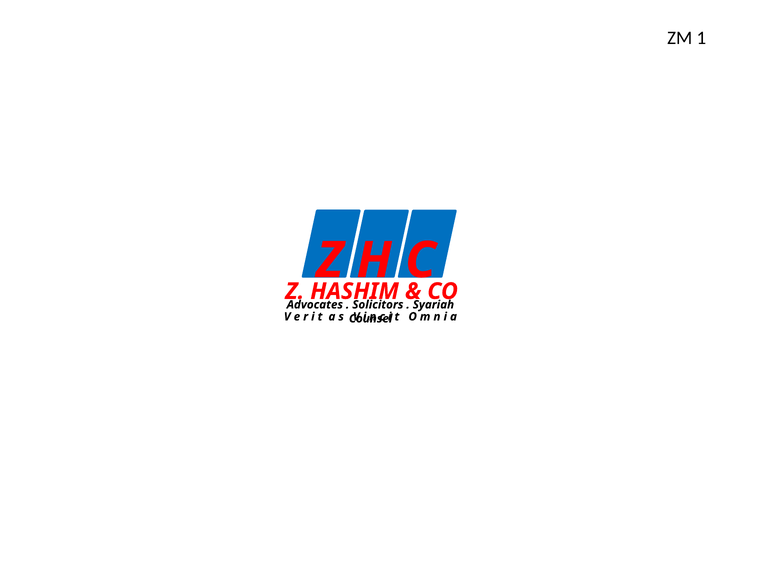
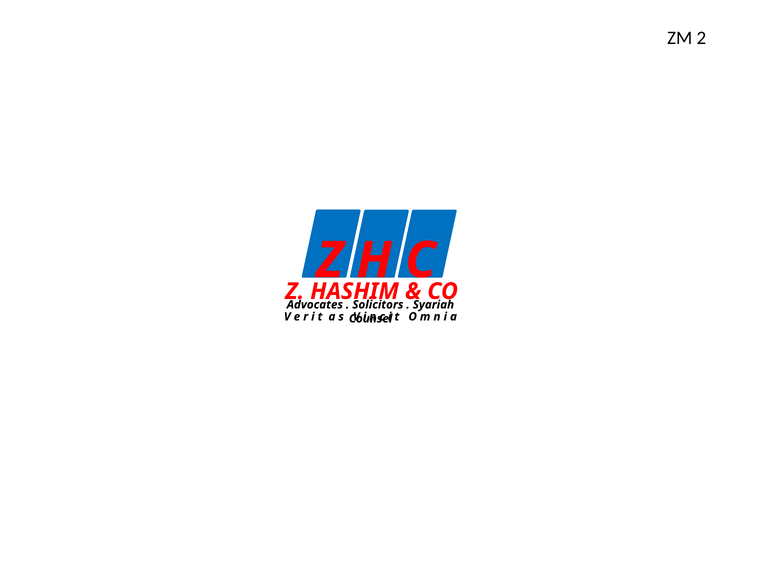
1: 1 -> 2 (701, 38)
